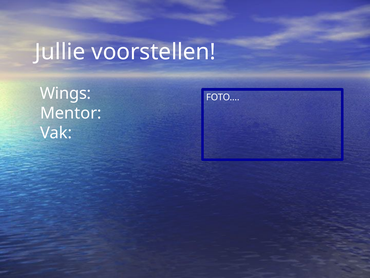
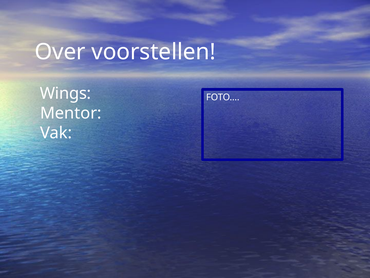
Jullie: Jullie -> Over (60, 52)
